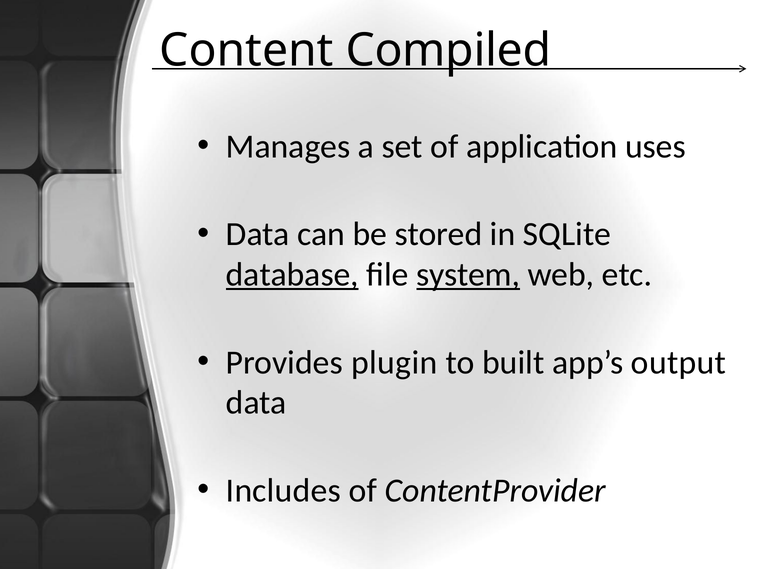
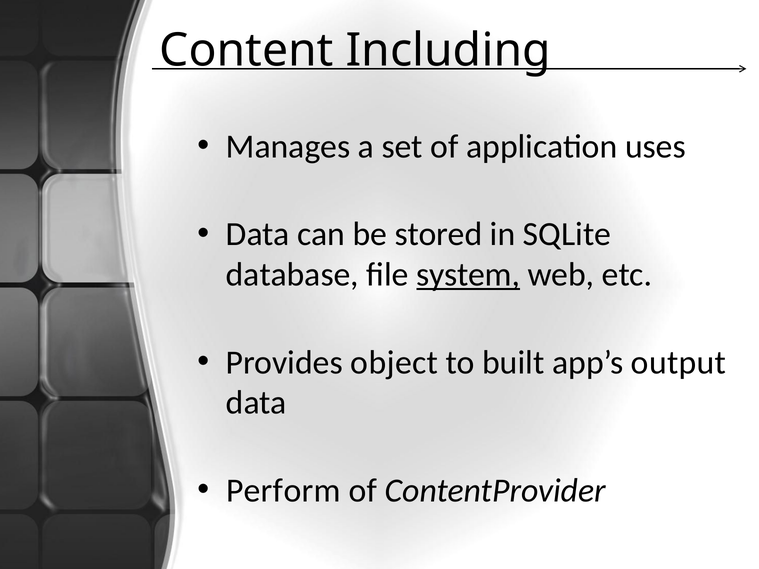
Compiled: Compiled -> Including (448, 51)
database underline: present -> none (292, 275)
plugin: plugin -> object (394, 363)
Includes: Includes -> Perform (283, 491)
